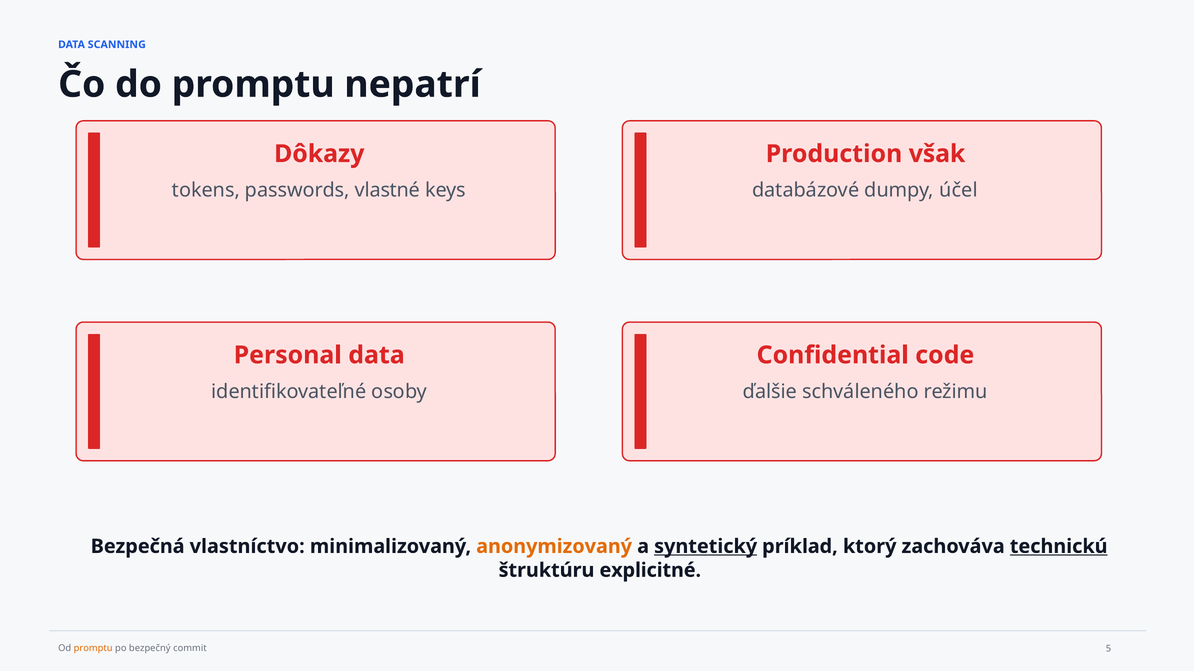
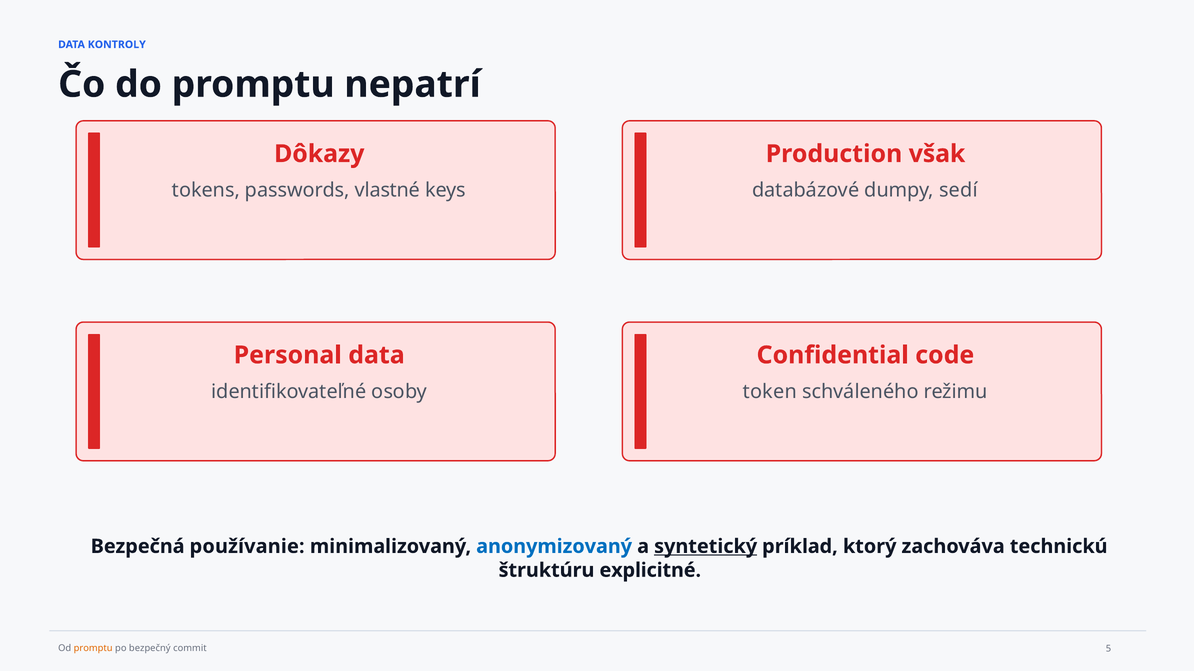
SCANNING: SCANNING -> KONTROLY (117, 45)
účel: účel -> sedí (959, 191)
ďalšie: ďalšie -> token (770, 392)
vlastníctvo: vlastníctvo -> používanie (247, 547)
anonymizovaný colour: orange -> blue (554, 547)
technickú underline: present -> none (1059, 547)
